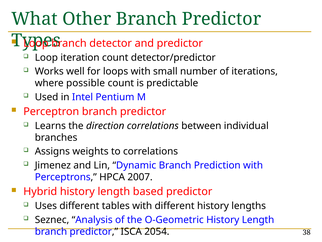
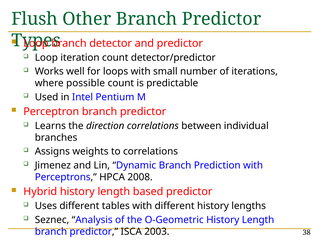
What: What -> Flush (35, 19)
2007: 2007 -> 2008 (140, 177)
2054: 2054 -> 2003 (157, 231)
